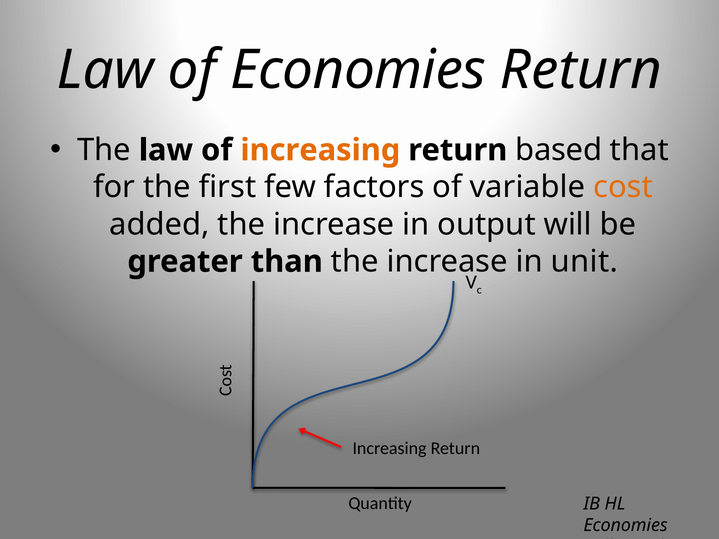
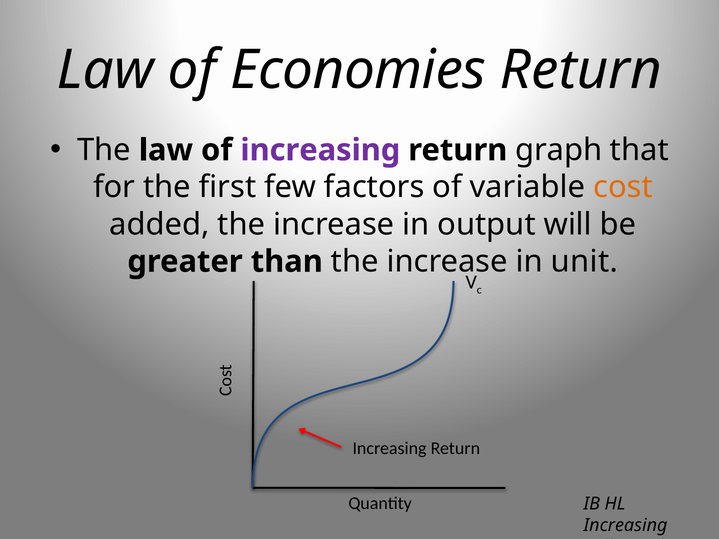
increasing colour: orange -> purple (320, 150)
based: based -> graph (559, 150)
Economies: Economies -> Increasing (625, 526)
